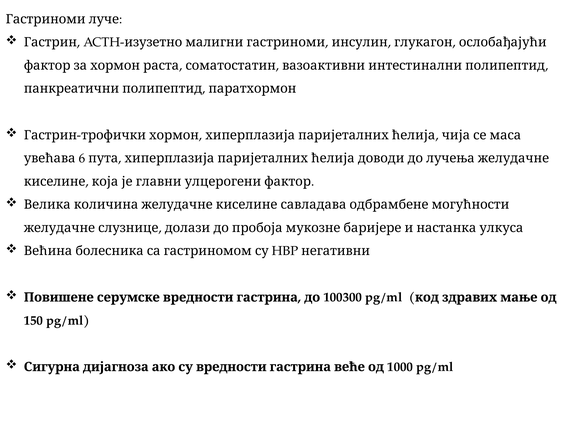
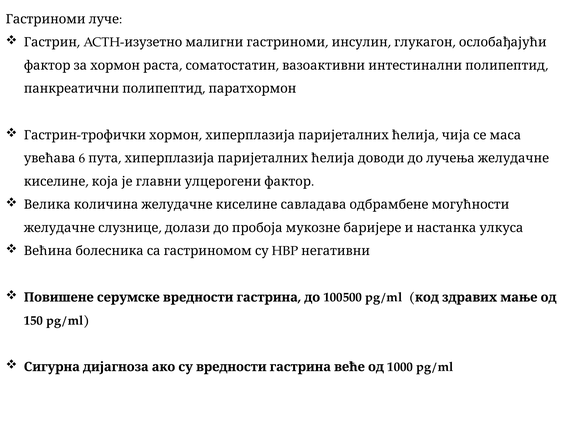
100300: 100300 -> 100500 (343, 297)
